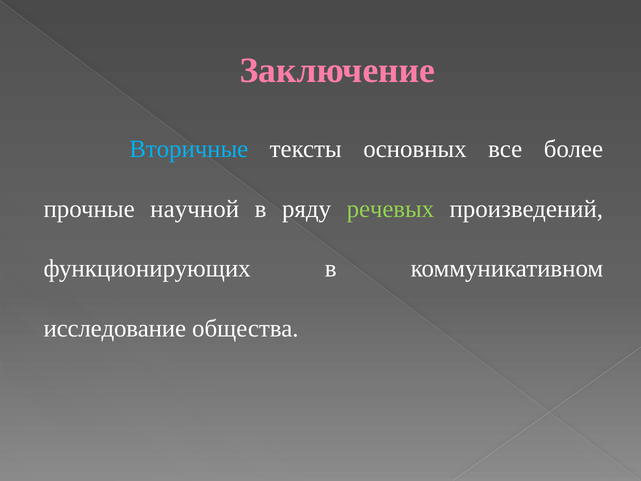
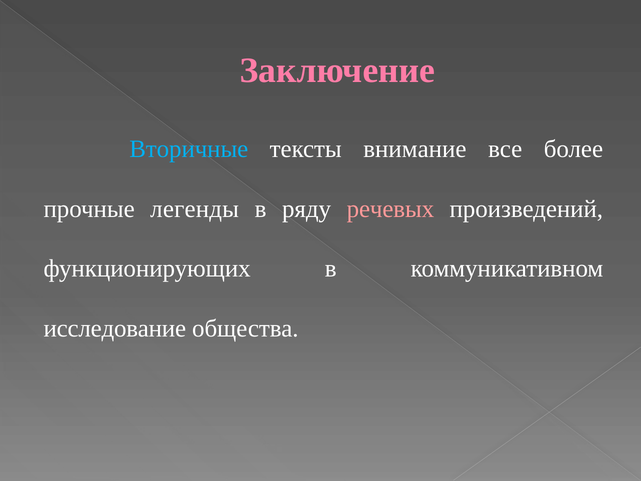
основных: основных -> внимание (415, 149)
научной: научной -> легенды (195, 209)
речевых colour: light green -> pink (390, 209)
